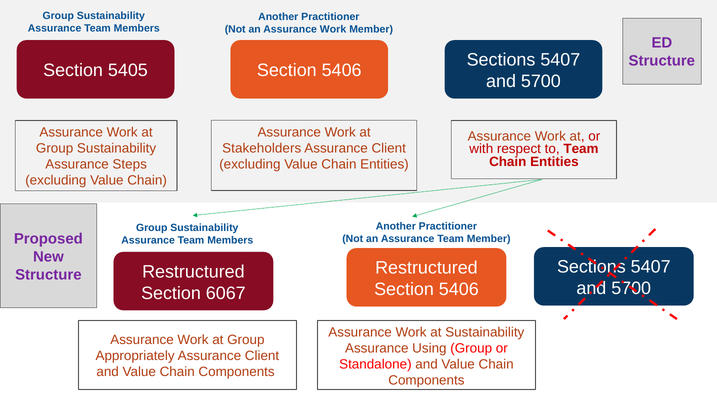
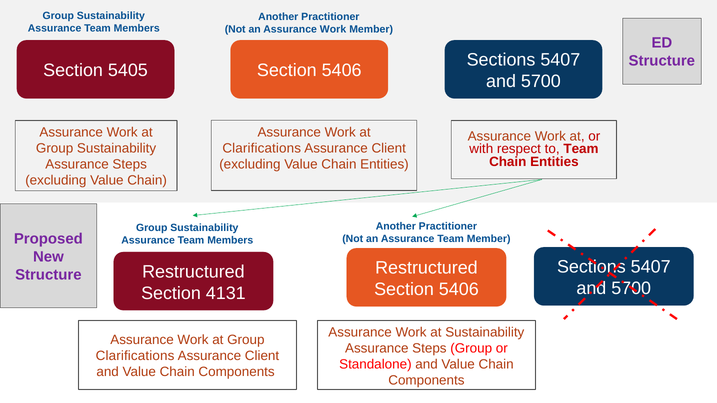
Stakeholders: Stakeholders -> Clarifications (262, 148)
6067: 6067 -> 4131 (226, 293)
Using: Using -> Steps (429, 349)
Appropriately: Appropriately -> Clarifications (135, 356)
